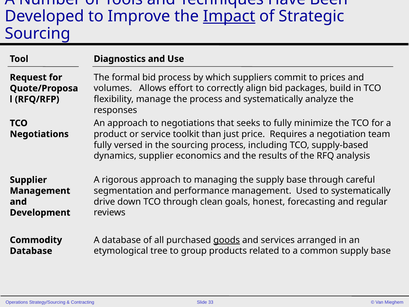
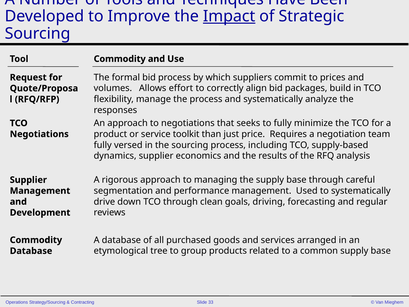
Tool Diagnostics: Diagnostics -> Commodity (120, 59)
honest: honest -> driving (269, 202)
goods underline: present -> none (227, 240)
